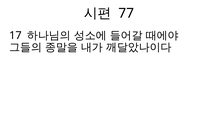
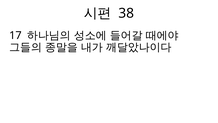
77: 77 -> 38 (126, 13)
